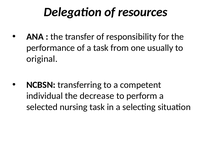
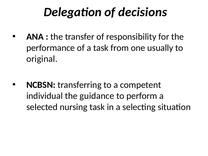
resources: resources -> decisions (143, 12)
decrease: decrease -> guidance (97, 96)
